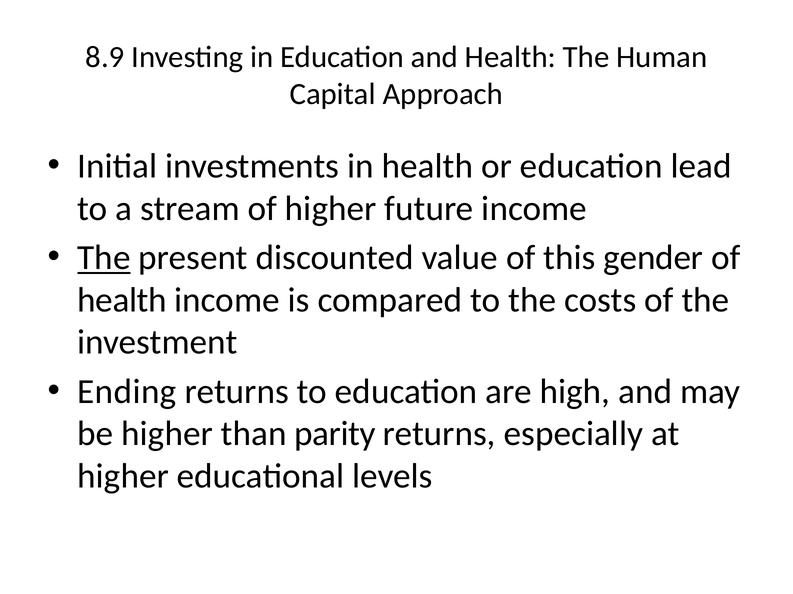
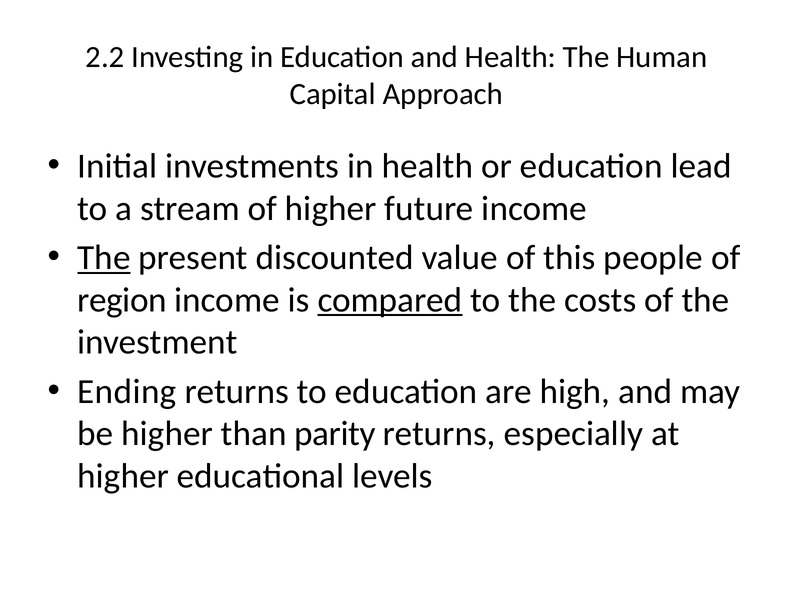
8.9: 8.9 -> 2.2 (105, 57)
gender: gender -> people (653, 258)
health: health -> region (122, 300)
compared underline: none -> present (390, 300)
